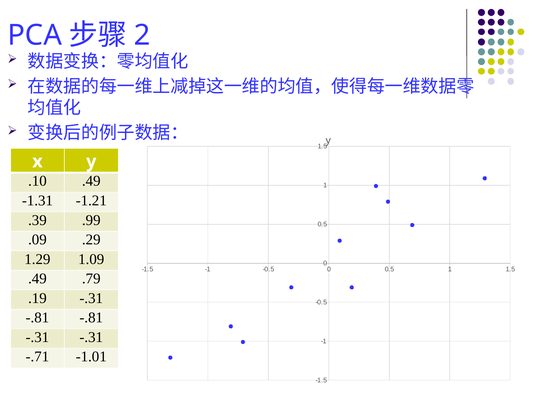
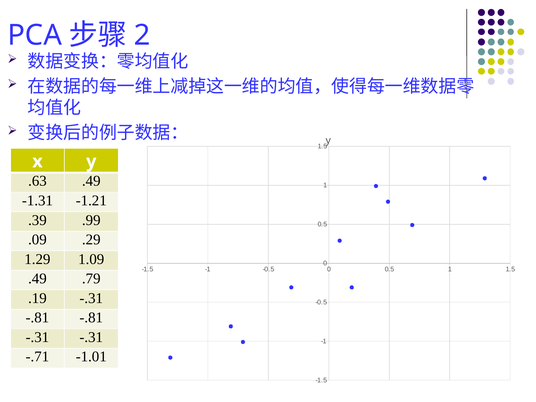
.10: .10 -> .63 (37, 181)
